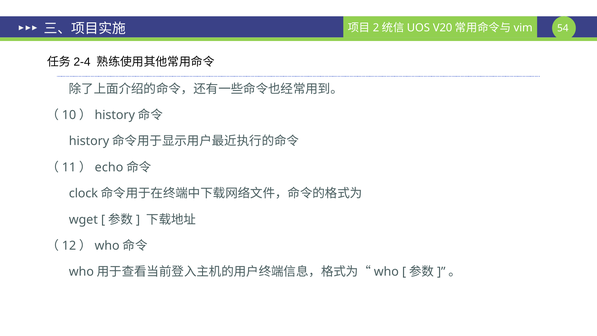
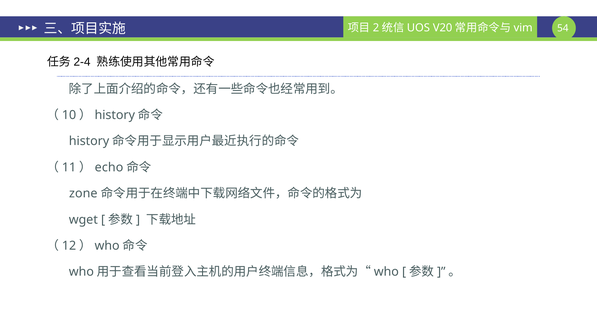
clock: clock -> zone (83, 193)
